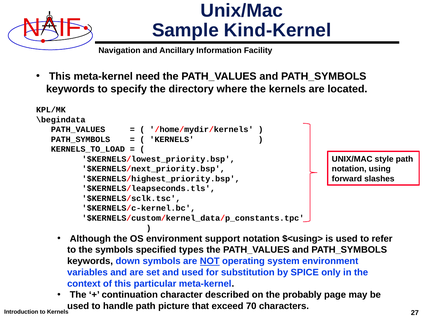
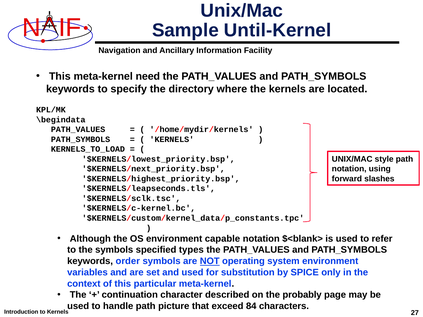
Kind-Kernel: Kind-Kernel -> Until-Kernel (278, 30)
support: support -> capable (222, 239)
$<using>: $<using> -> $<blank> (303, 239)
down: down -> order (128, 261)
70: 70 -> 84 (251, 306)
